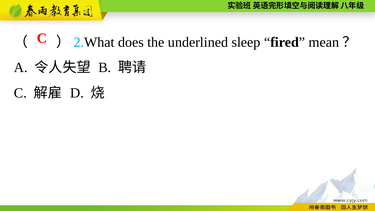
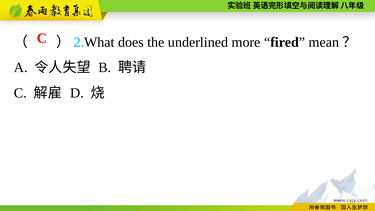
sleep: sleep -> more (246, 42)
